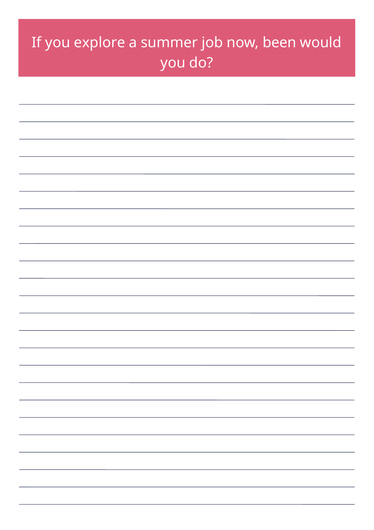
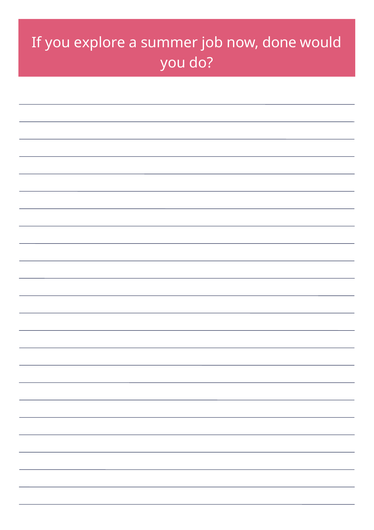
been: been -> done (279, 43)
